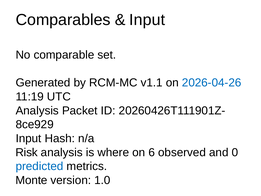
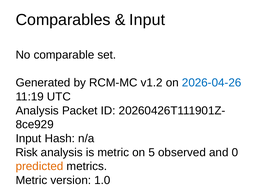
v1.1: v1.1 -> v1.2 (152, 83)
is where: where -> metric (113, 152)
6: 6 -> 5 (152, 152)
predicted colour: blue -> orange (39, 166)
Monte: Monte -> Metric (31, 180)
